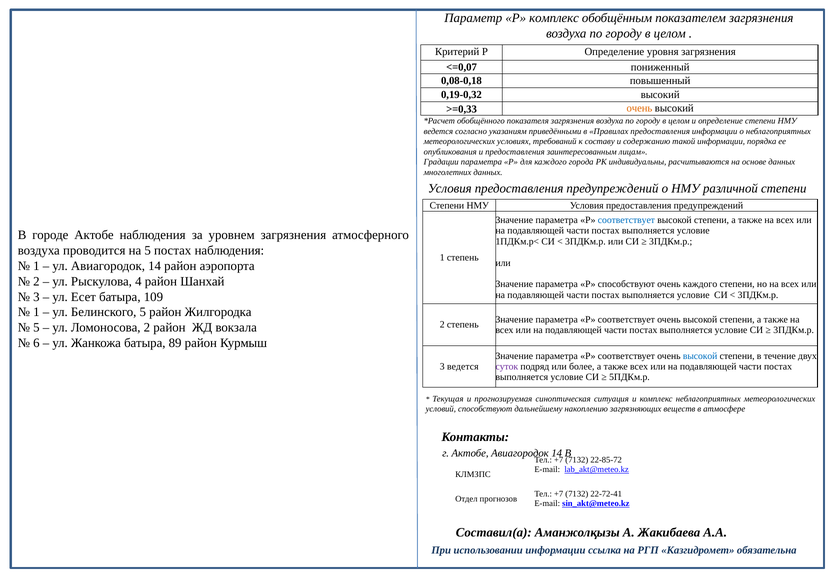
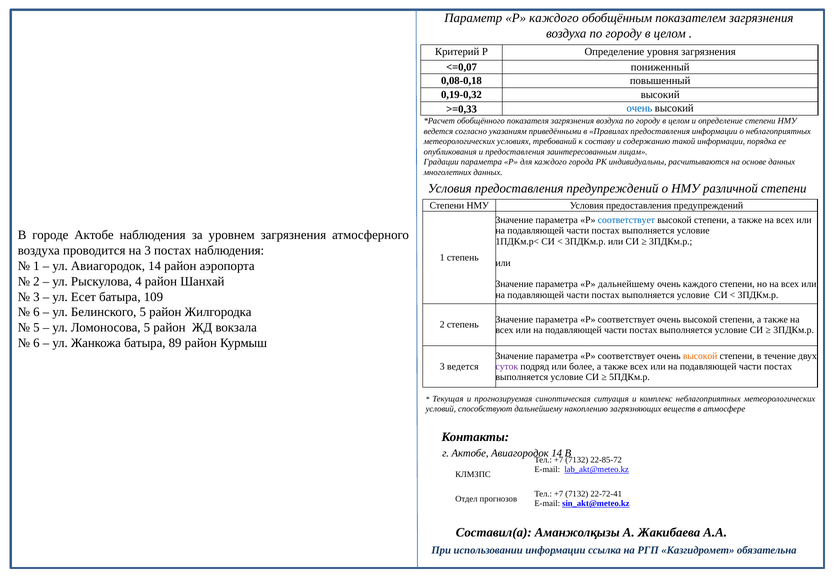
Р комплекс: комплекс -> каждого (554, 18)
очень colour: orange -> blue (639, 108)
на 5: 5 -> 3 (148, 251)
Р способствуют: способствуют -> дальнейшему (626, 284)
1: 1 -> 6 (36, 312)
Ломоносова 2: 2 -> 5 (147, 328)
высокой colour: blue -> orange (700, 356)
